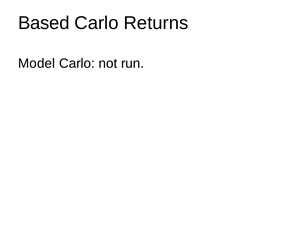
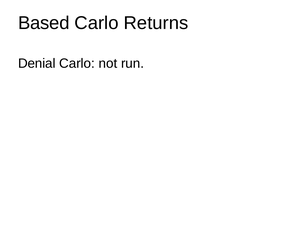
Model: Model -> Denial (37, 63)
